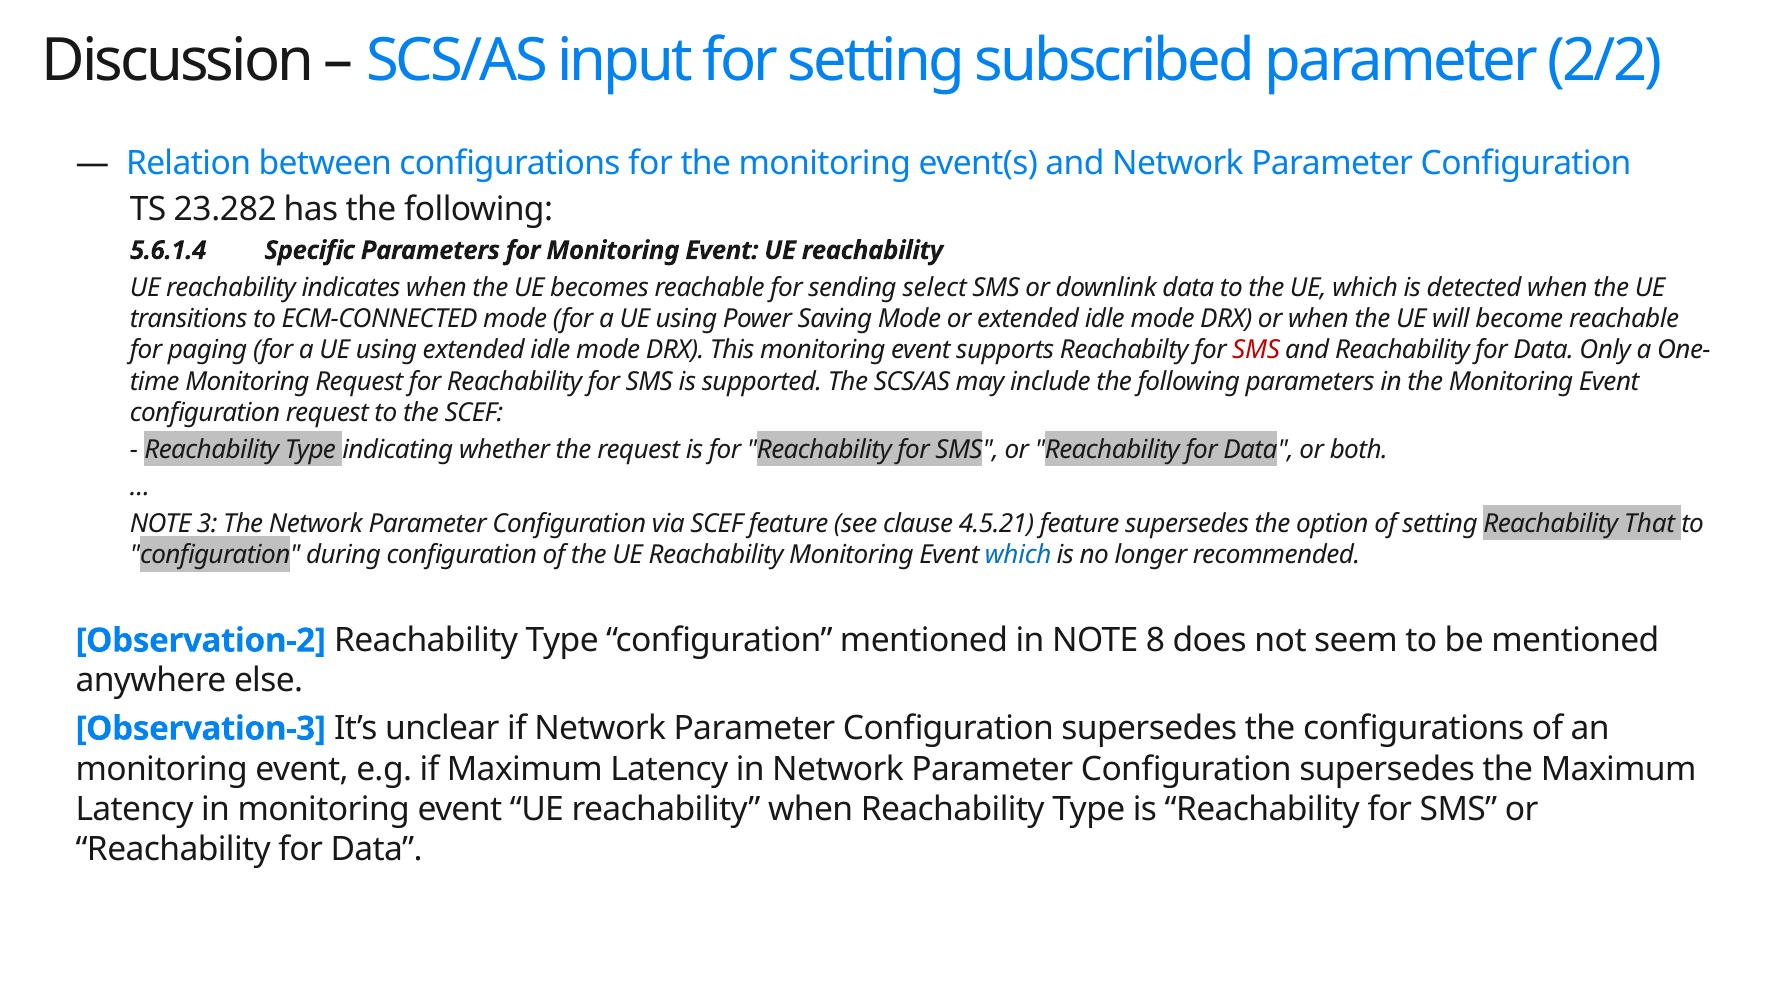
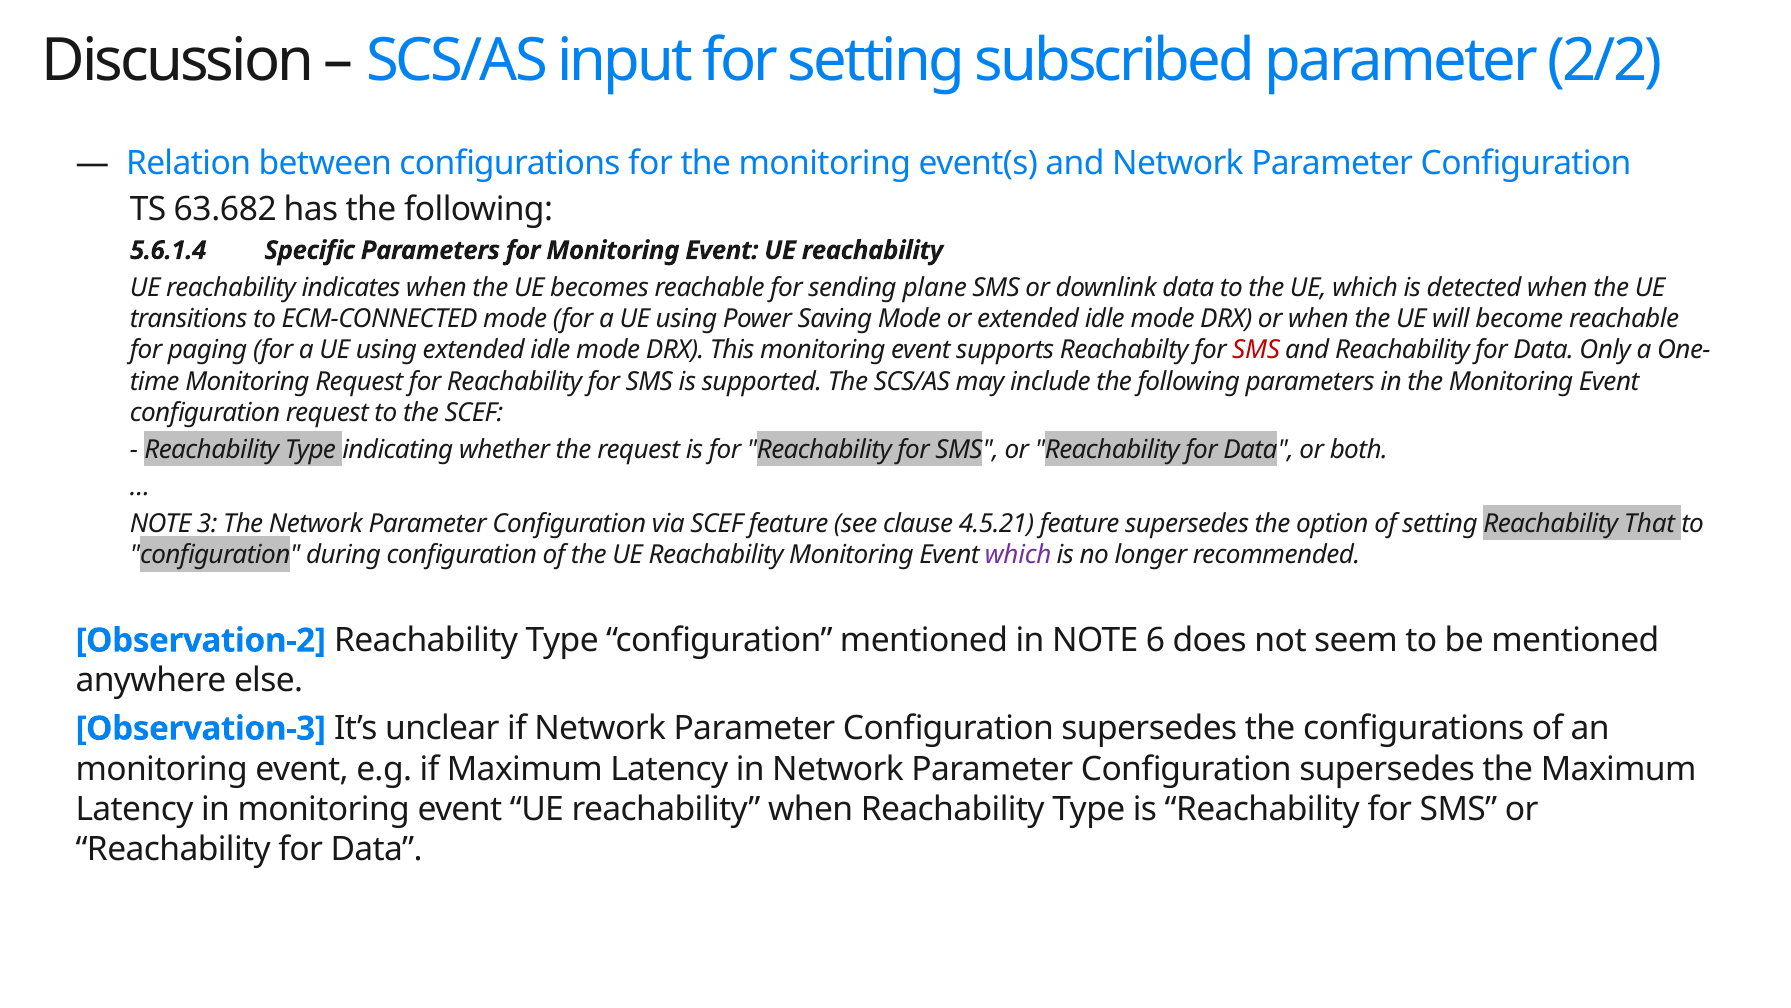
23.282: 23.282 -> 63.682 (225, 209)
select: select -> plane (935, 287)
which colour: blue -> purple (1018, 555)
8: 8 -> 6 (1155, 640)
